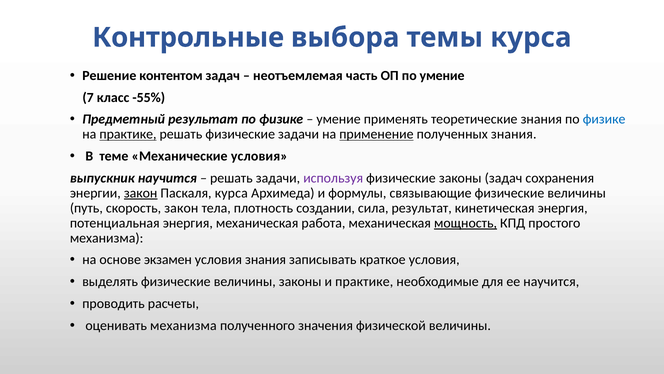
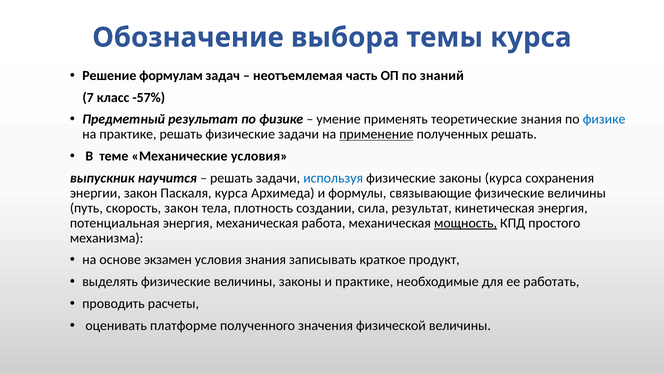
Контрольные: Контрольные -> Обозначение (188, 37)
контентом: контентом -> формулам (171, 76)
по умение: умение -> знаний (442, 76)
-55%: -55% -> -57% (149, 97)
практике underline: present -> none (128, 134)
полученных знания: знания -> решать (514, 134)
используя colour: purple -> blue (333, 178)
законы задач: задач -> курса (503, 178)
закон underline: present -> none (141, 193)
краткое условия: условия -> продукт (434, 260)
ее научится: научится -> работать (551, 281)
оценивать механизма: механизма -> платформе (183, 325)
